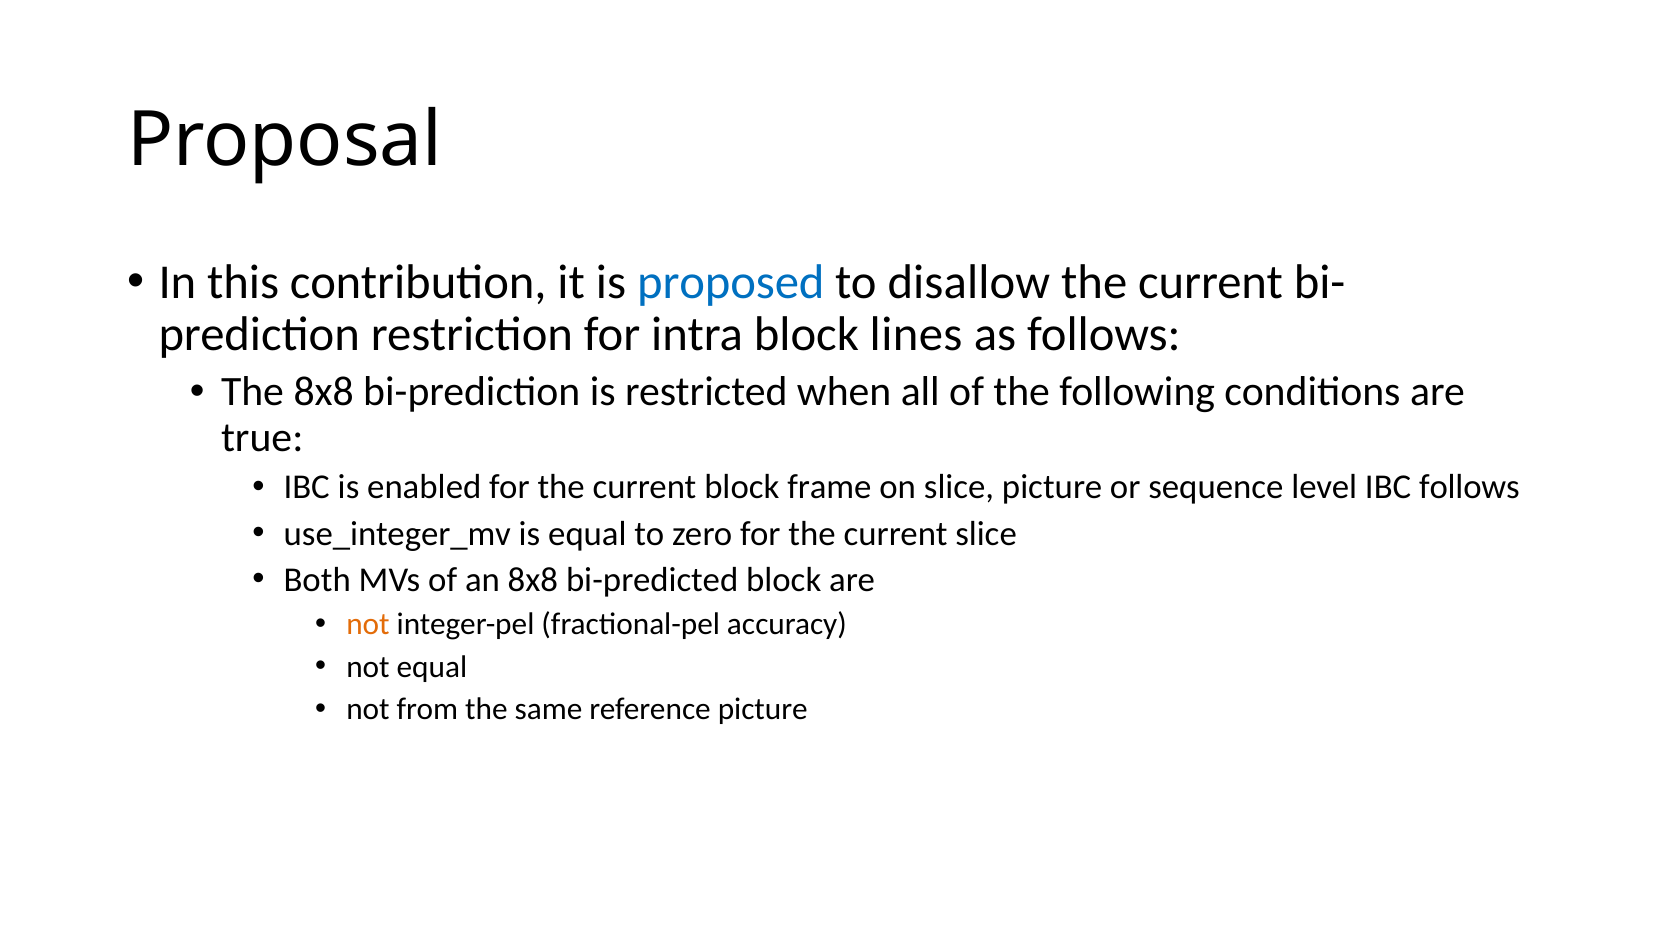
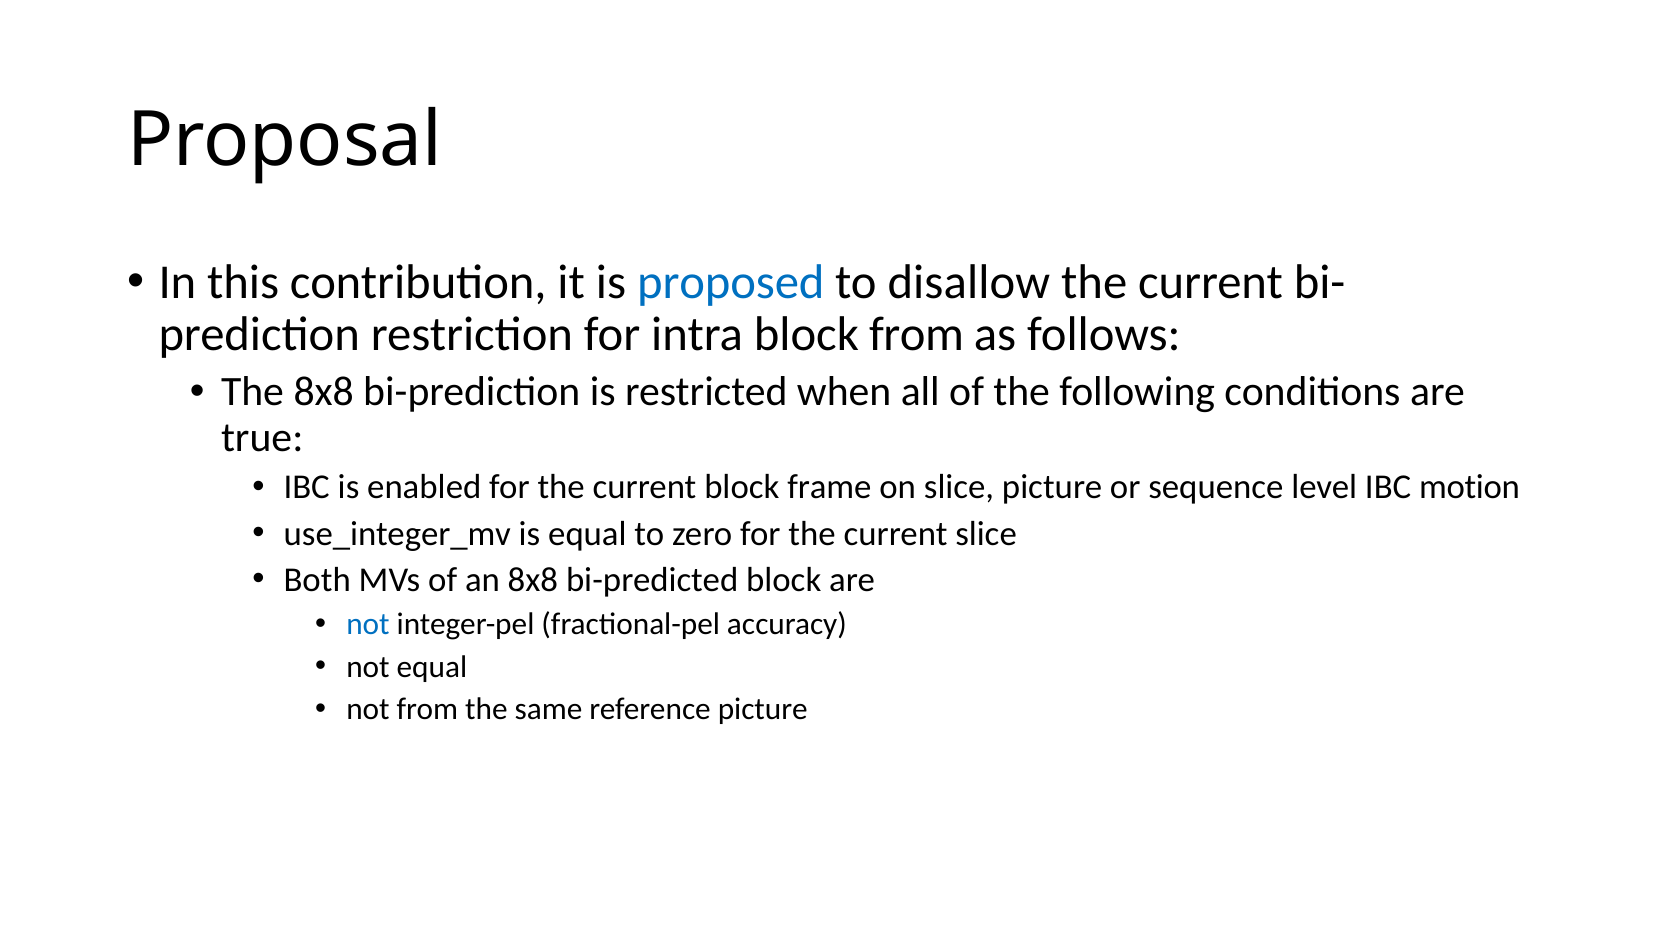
block lines: lines -> from (917, 335)
IBC follows: follows -> motion (1469, 487)
not colour: orange -> blue (368, 624)
